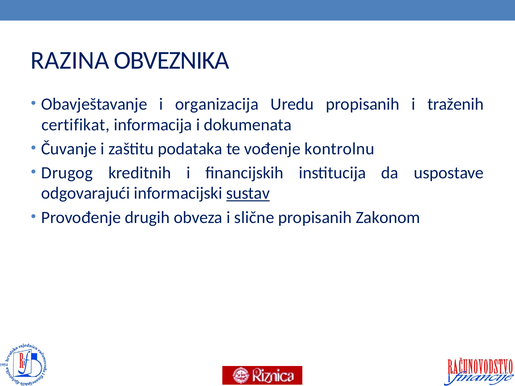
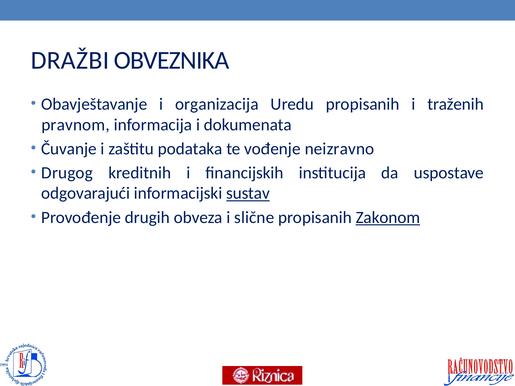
RAZINA: RAZINA -> DRAŽBI (70, 60)
certifikat: certifikat -> pravnom (76, 125)
kontrolnu: kontrolnu -> neizravno (340, 149)
Zakonom underline: none -> present (388, 217)
